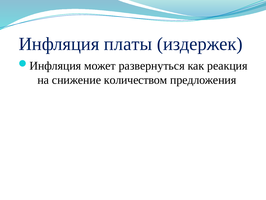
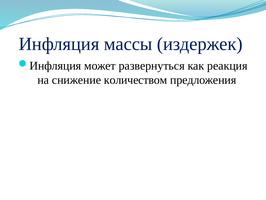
платы: платы -> массы (128, 44)
